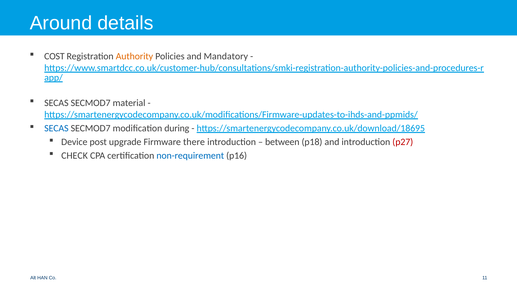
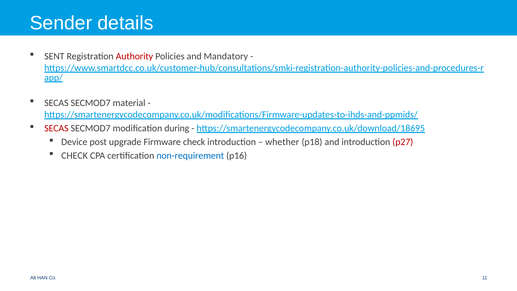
Around: Around -> Sender (61, 23)
COST: COST -> SENT (54, 56)
Authority colour: orange -> red (134, 56)
SECAS colour: blue -> red (56, 128)
Firmware there: there -> check (194, 142)
between: between -> whether (282, 142)
